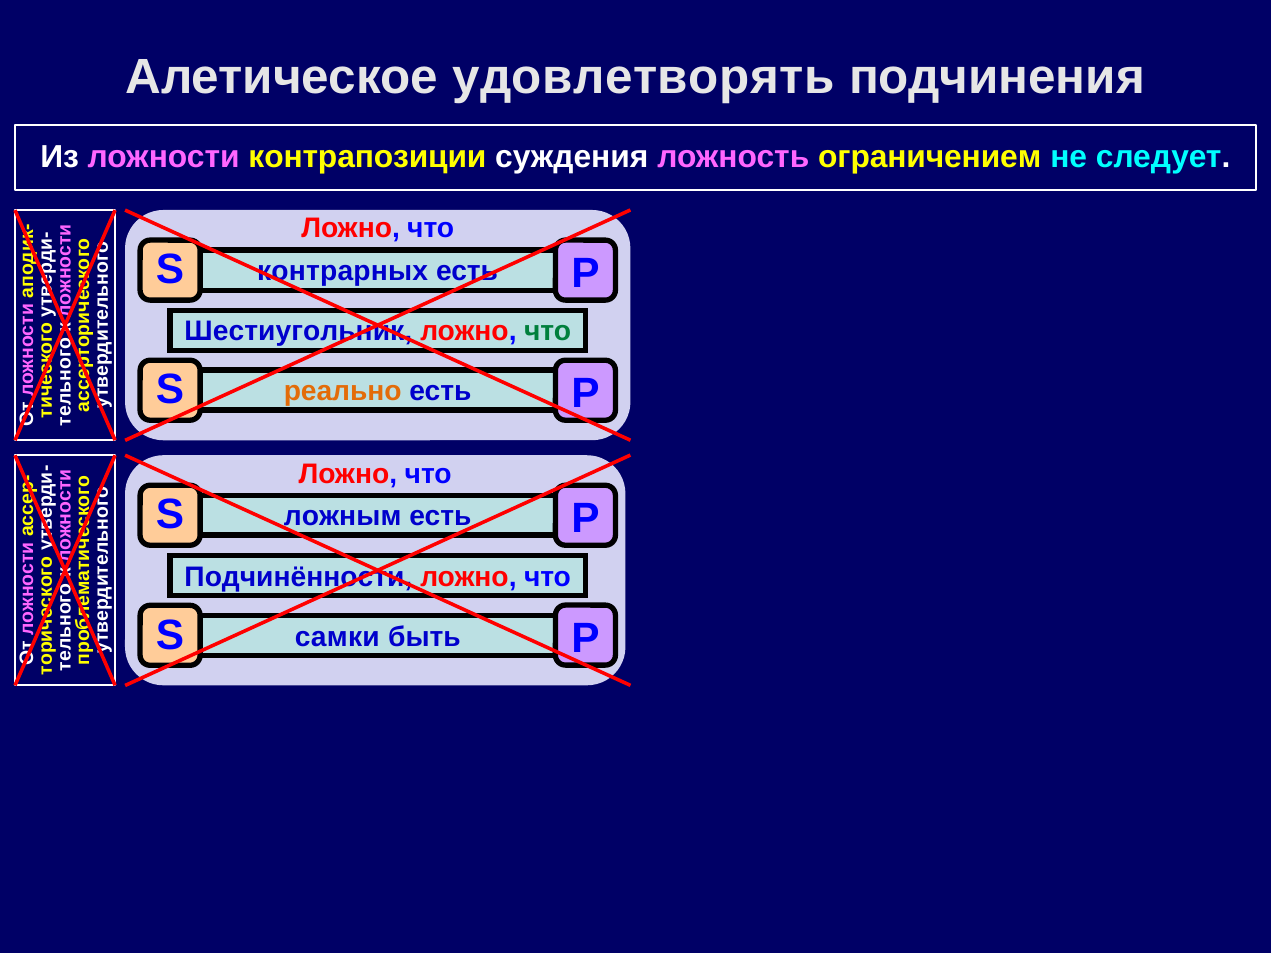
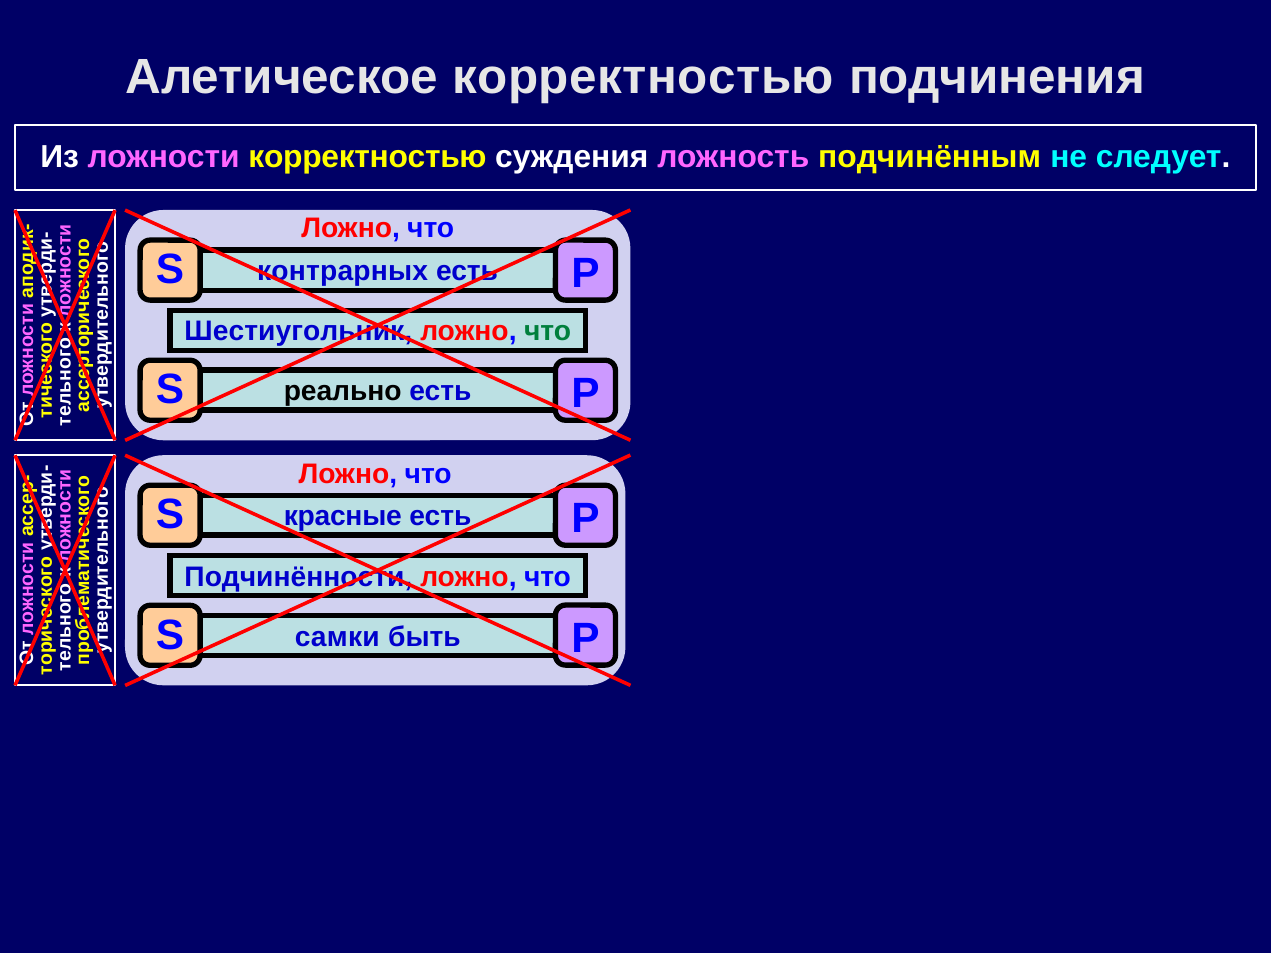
Алетическое удовлетворять: удовлетворять -> корректностью (643, 77)
ложности контрапозиции: контрапозиции -> корректностью (368, 157)
ограничением: ограничением -> подчинённым (930, 157)
реально colour: orange -> black (343, 392)
ложным: ложным -> красные (343, 517)
